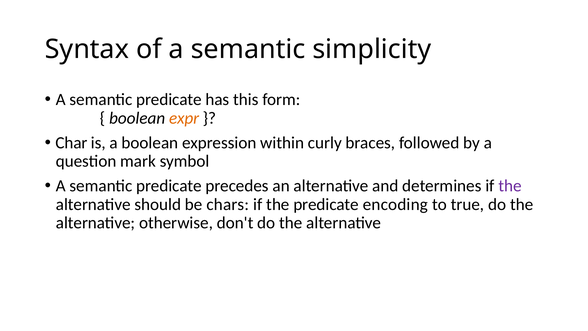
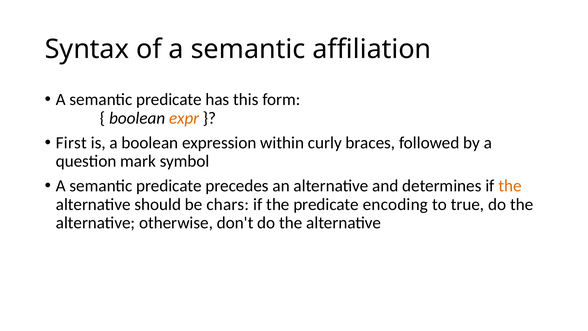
simplicity: simplicity -> affiliation (372, 49)
Char: Char -> First (71, 143)
the colour: purple -> orange (510, 186)
